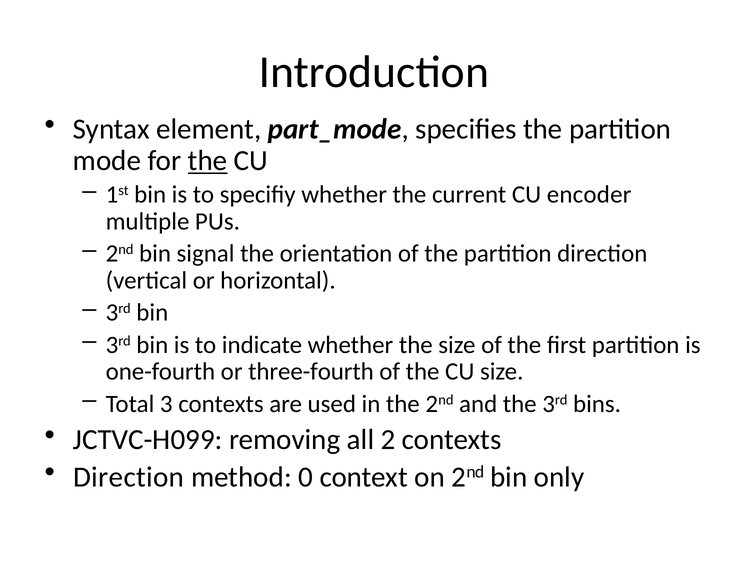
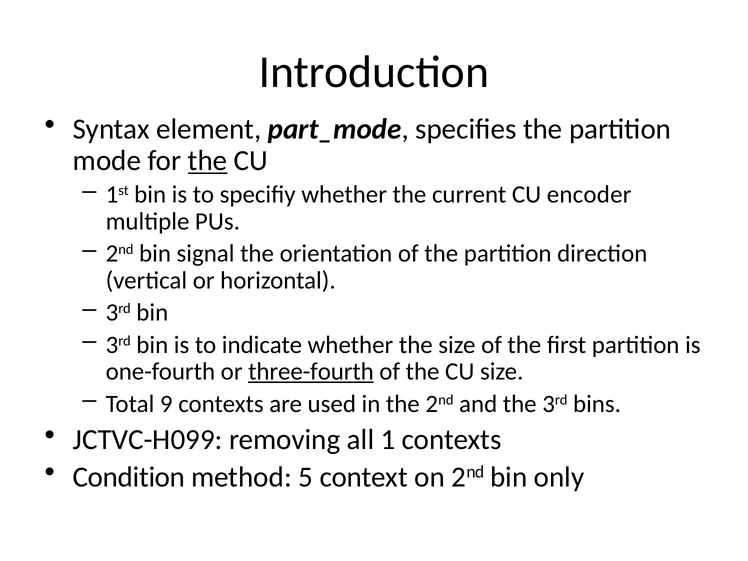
three-fourth underline: none -> present (311, 372)
3: 3 -> 9 (166, 404)
2: 2 -> 1 (388, 440)
Direction: Direction -> Condition (129, 477)
0: 0 -> 5 (306, 477)
